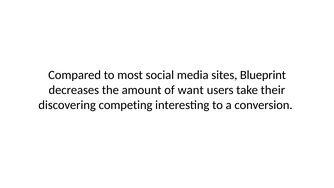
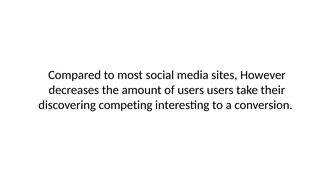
Blueprint: Blueprint -> However (263, 75)
of want: want -> users (191, 90)
